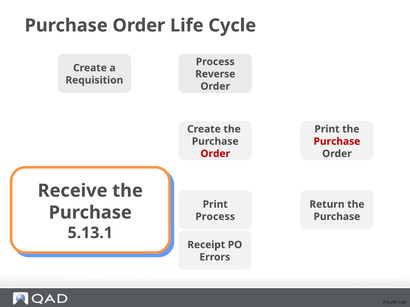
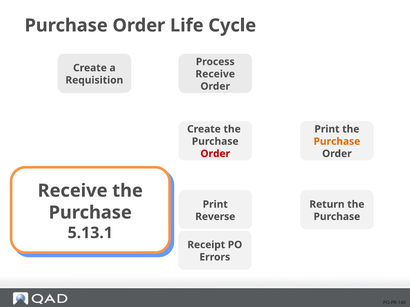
Reverse: Reverse -> Receive (215, 74)
Purchase colour: red -> orange (337, 142)
Process: Process -> Reverse (215, 217)
